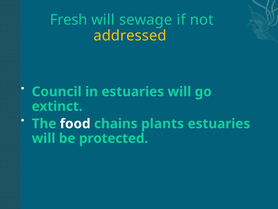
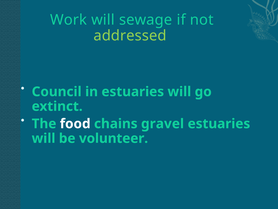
Fresh: Fresh -> Work (69, 20)
addressed colour: yellow -> light green (130, 36)
plants: plants -> gravel (163, 123)
protected: protected -> volunteer (114, 138)
